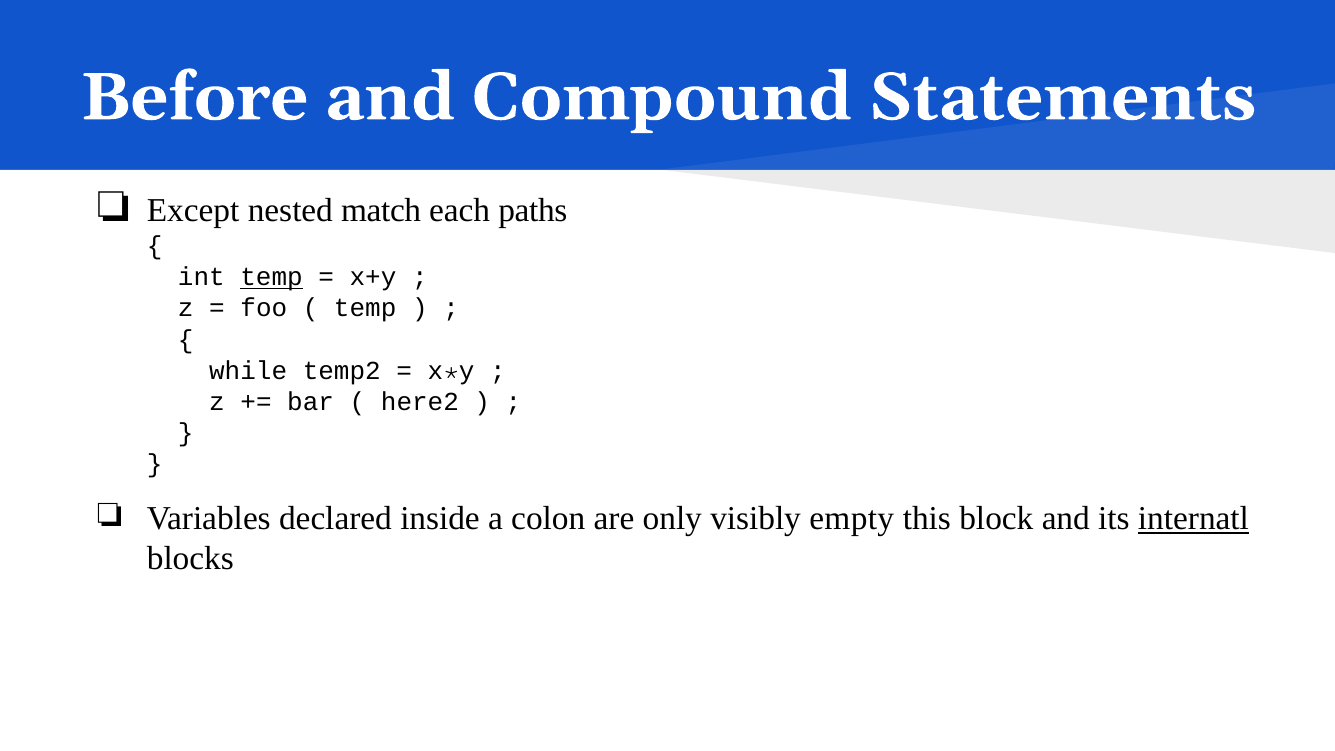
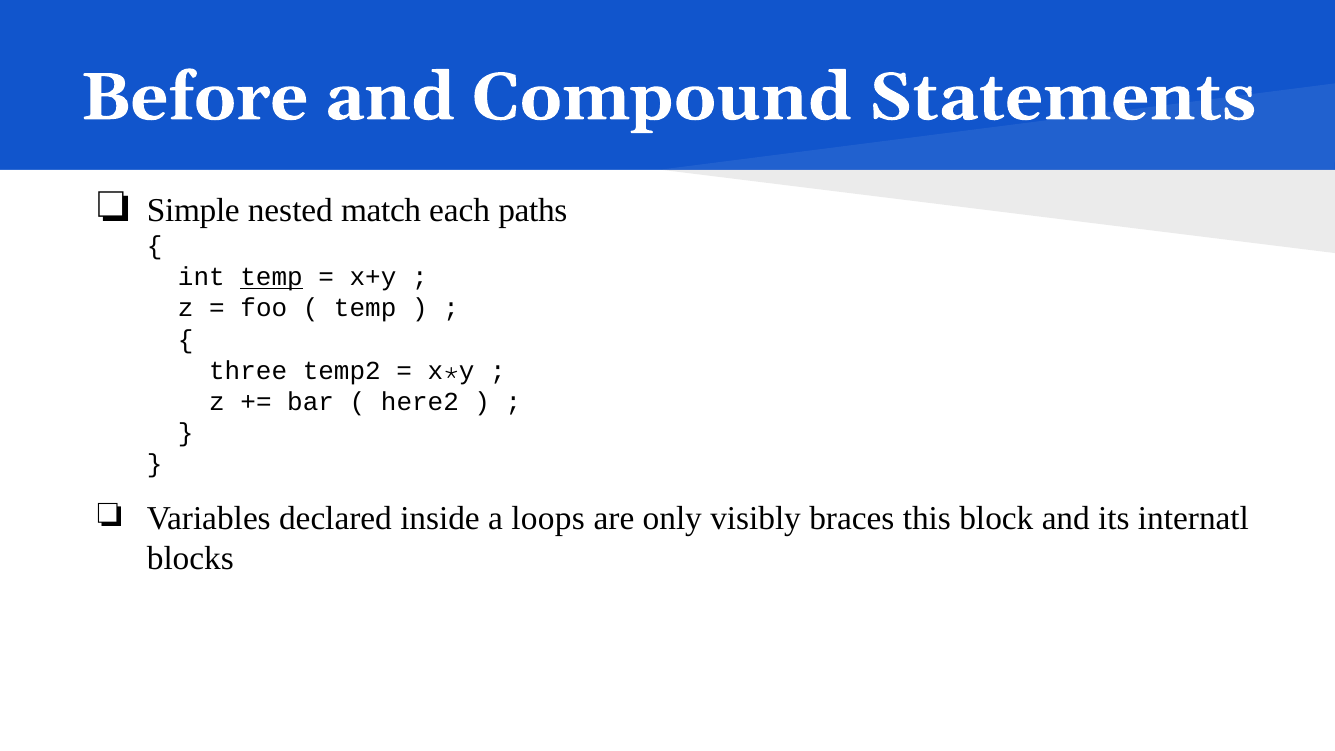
Except: Except -> Simple (193, 211)
while: while -> three (248, 371)
colon: colon -> loops (548, 519)
empty: empty -> braces (852, 519)
internatl underline: present -> none (1193, 519)
